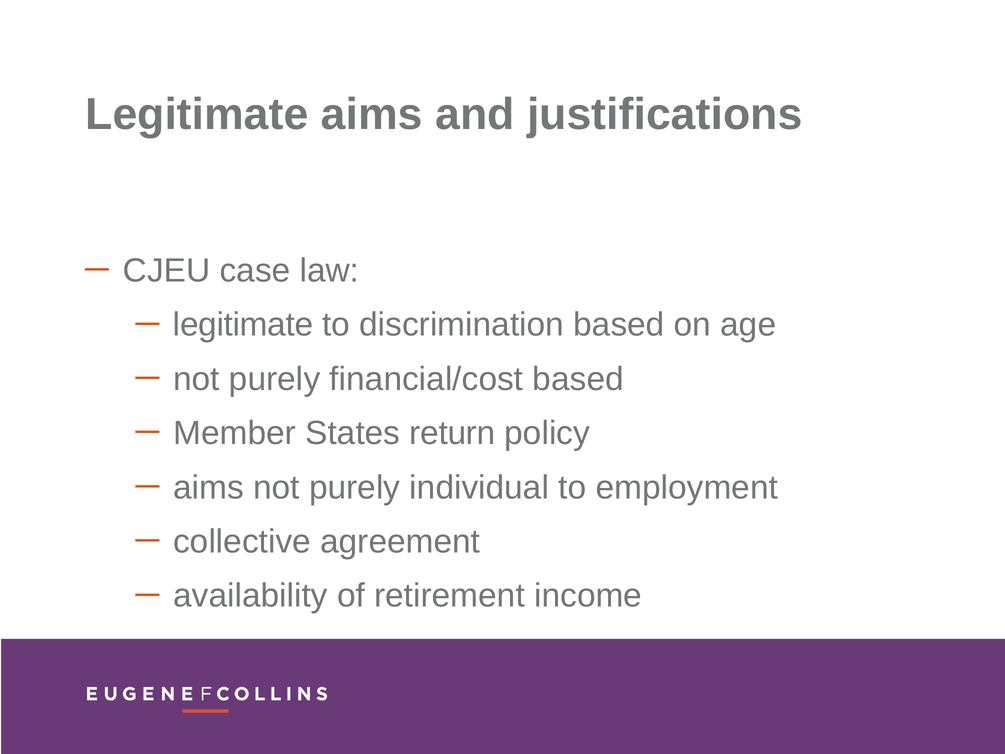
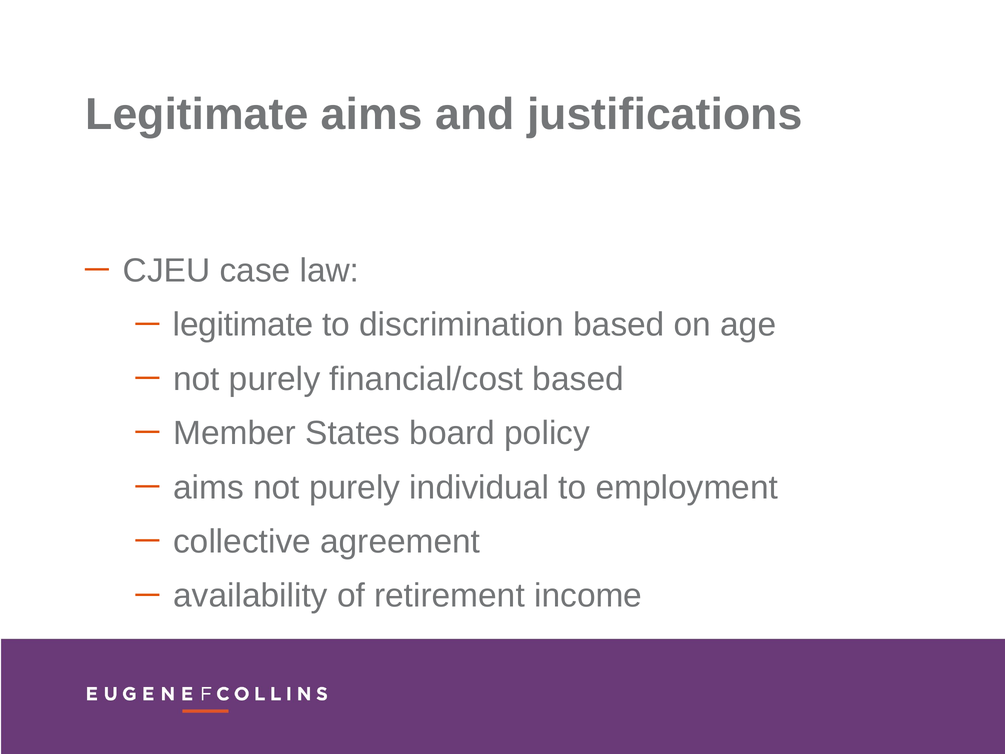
return: return -> board (452, 433)
